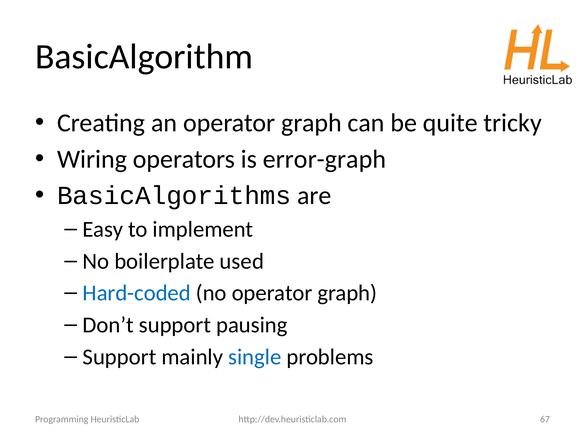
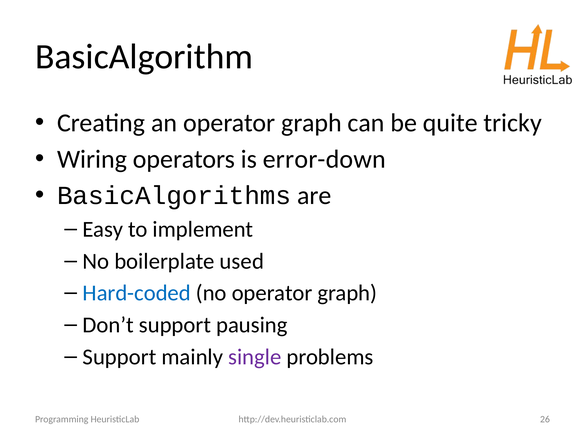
error-graph: error-graph -> error-down (324, 159)
single colour: blue -> purple (255, 357)
67: 67 -> 26 (545, 419)
